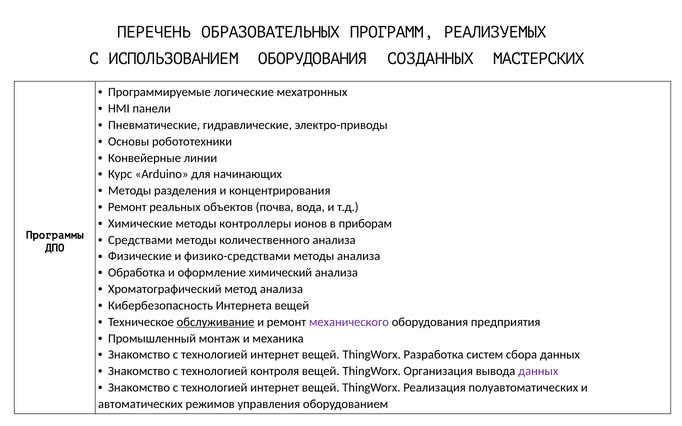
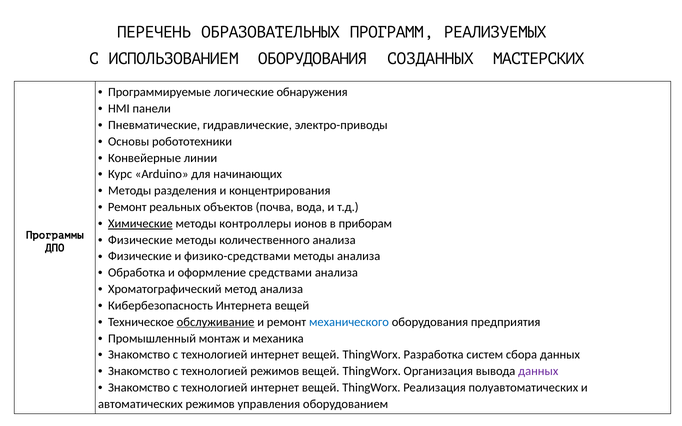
мехатронных: мехатронных -> обнаружения (312, 92)
Химические underline: none -> present (140, 224)
Средствами: Средствами -> Физические (140, 240)
химический: химический -> средствами (280, 273)
механического colour: purple -> blue (349, 322)
технологией контроля: контроля -> режимов (275, 371)
